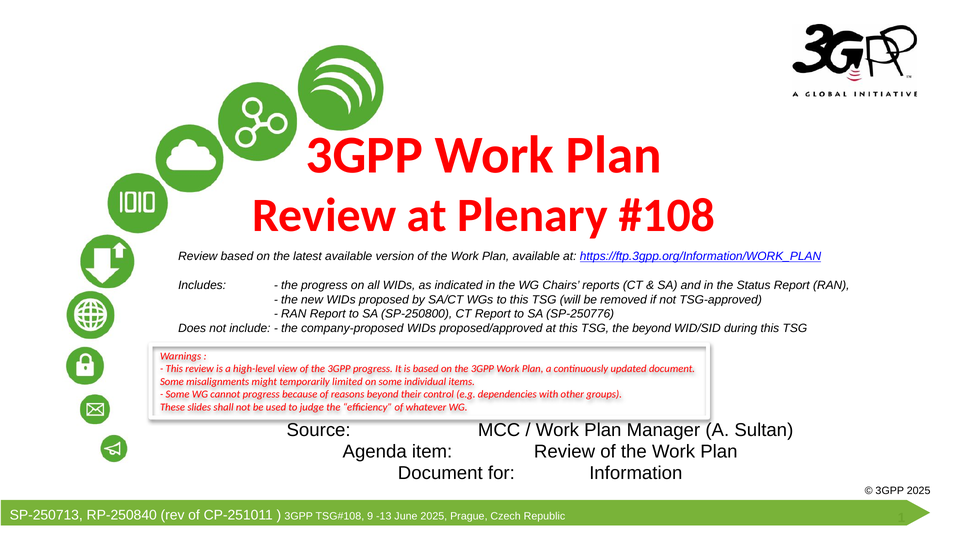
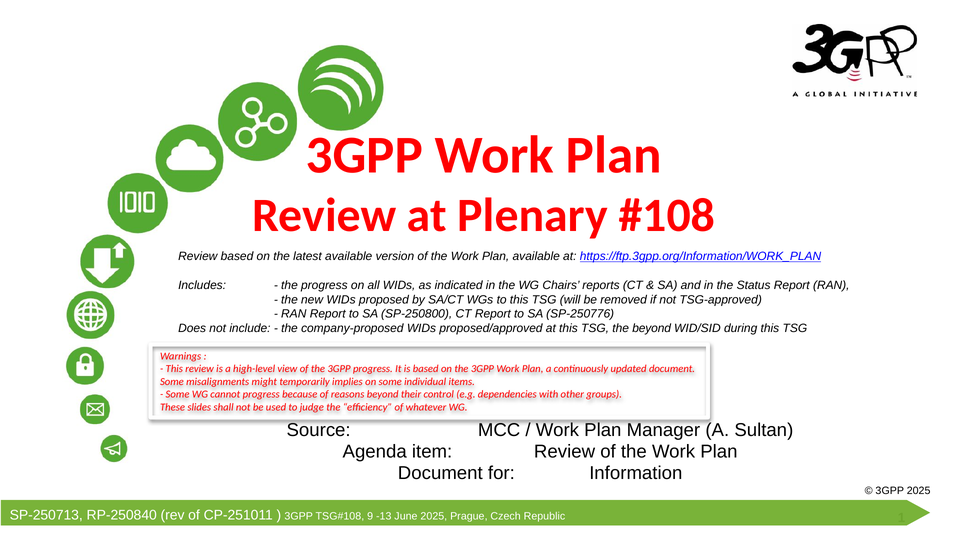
limited: limited -> implies (347, 382)
